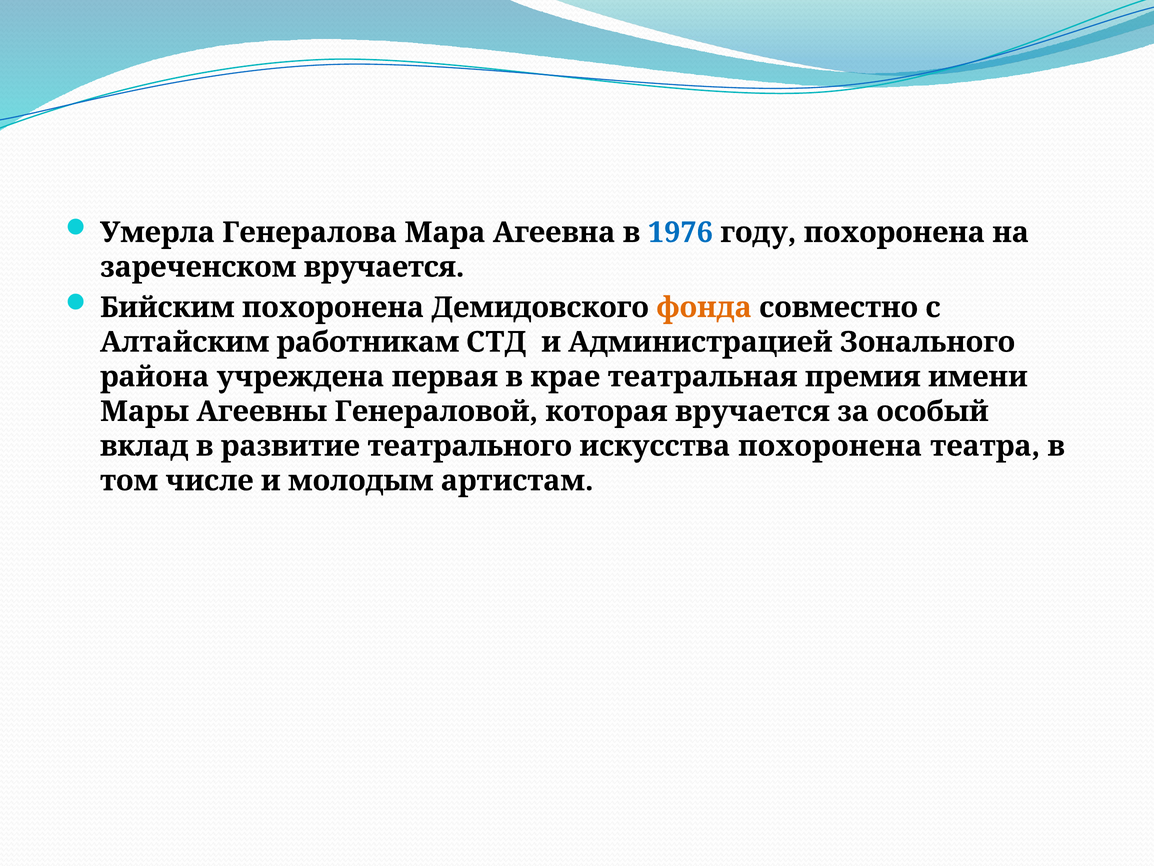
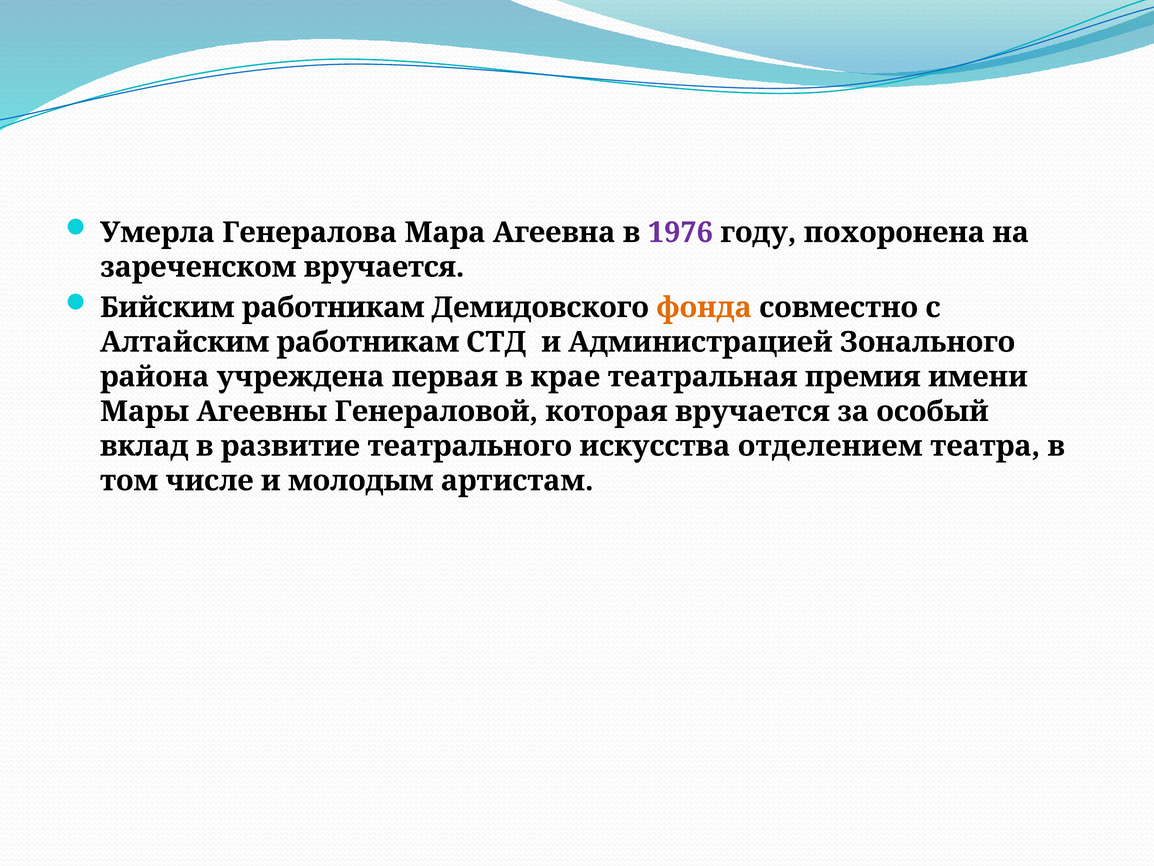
1976 colour: blue -> purple (680, 232)
Бийским похоронена: похоронена -> работникам (333, 307)
искусства похоронена: похоронена -> отделением (830, 446)
